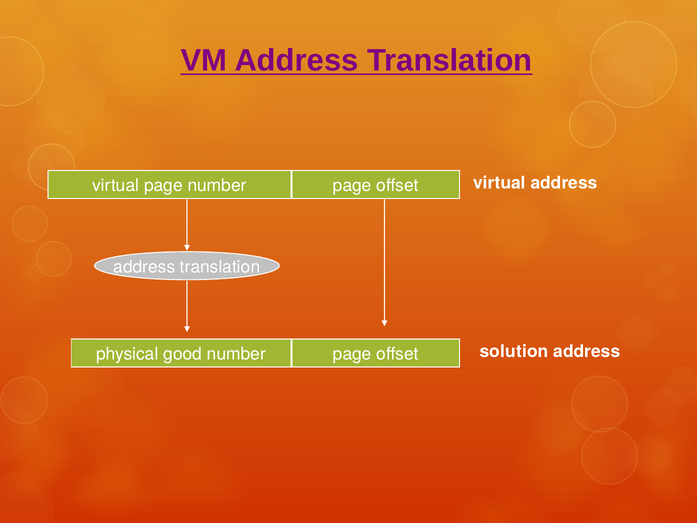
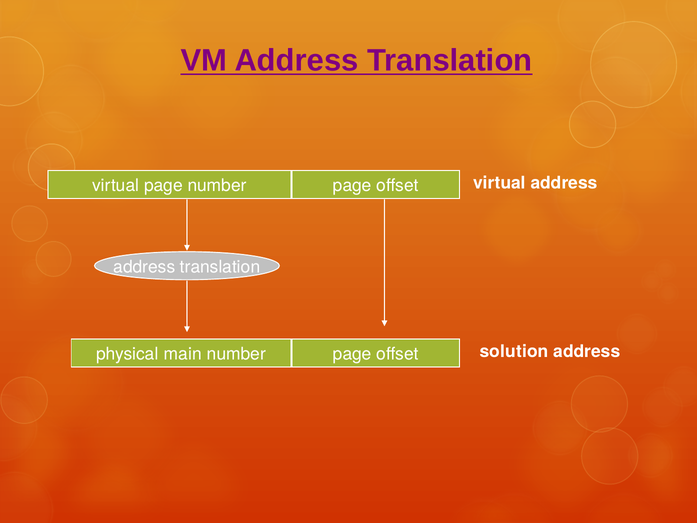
good: good -> main (183, 354)
